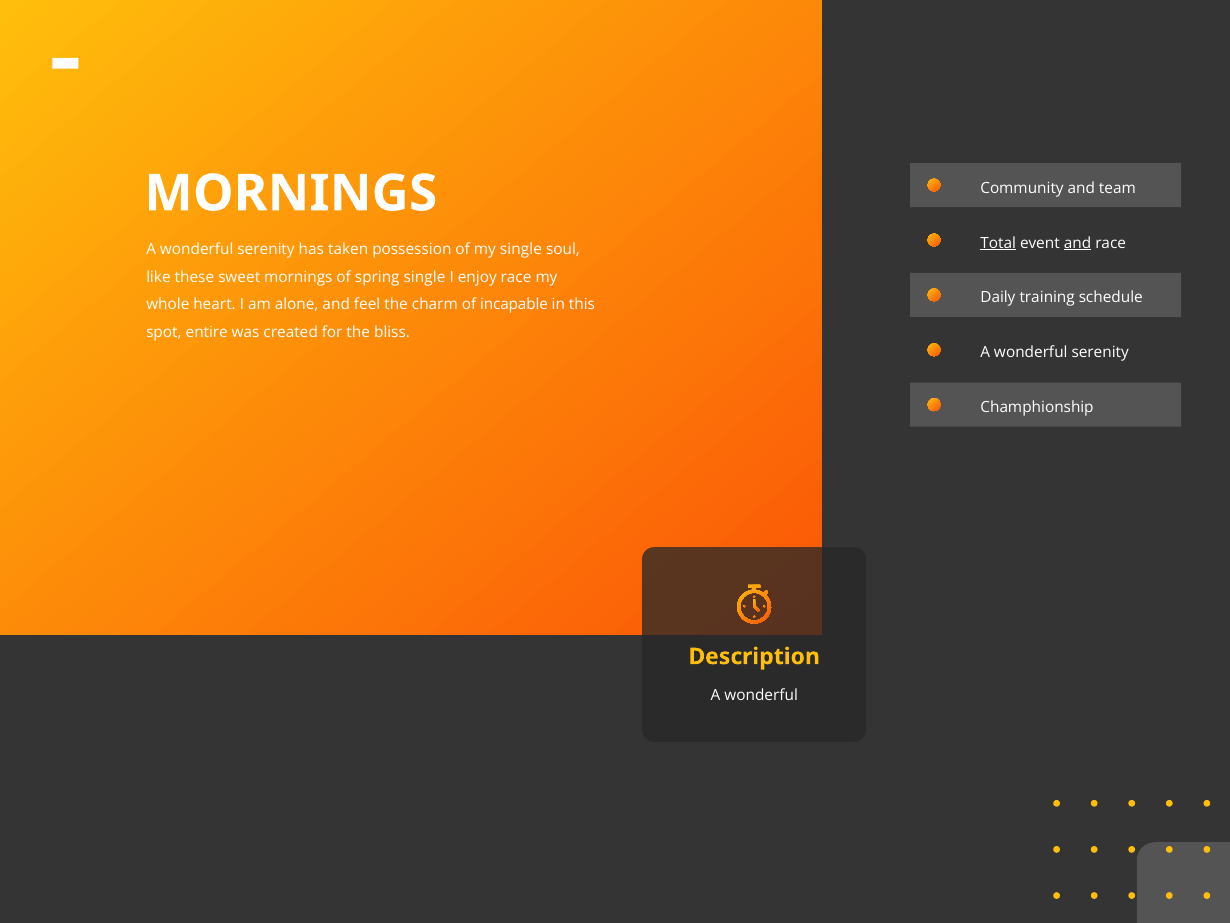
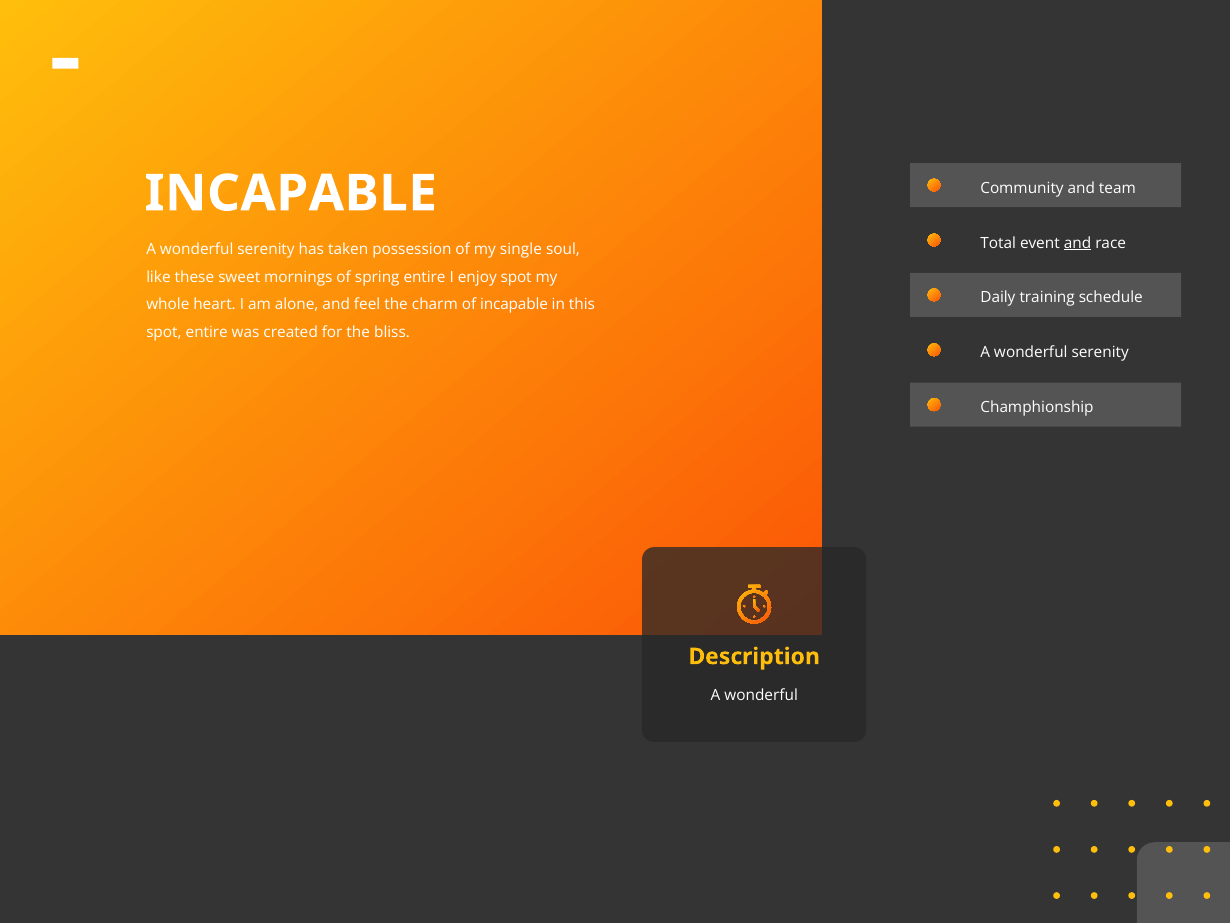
MORNINGS: MORNINGS -> INCAPABLE (291, 193)
Total underline: present -> none (998, 243)
spring single: single -> entire (425, 277)
enjoy race: race -> spot (516, 277)
